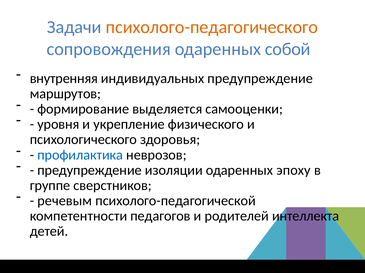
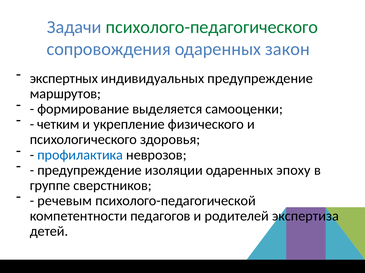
психолого-педагогического colour: orange -> green (212, 27)
собой: собой -> закон (288, 49)
внутренняя: внутренняя -> экспертных (64, 79)
уровня: уровня -> четким (58, 125)
интеллекта: интеллекта -> экспертиза (306, 217)
